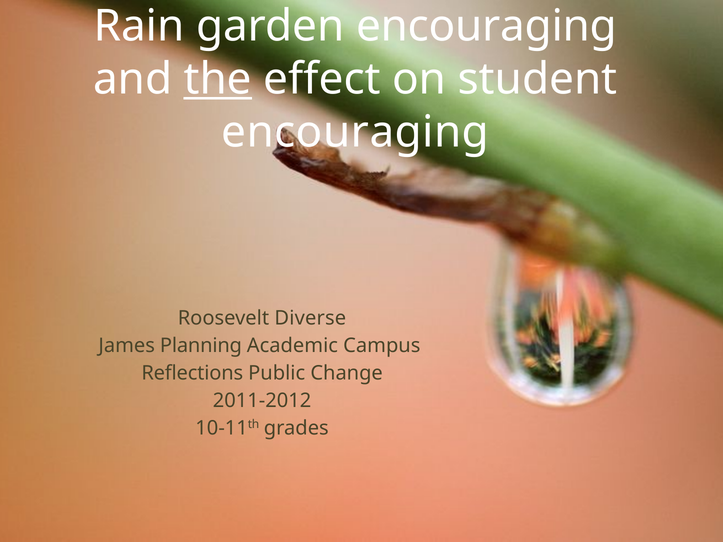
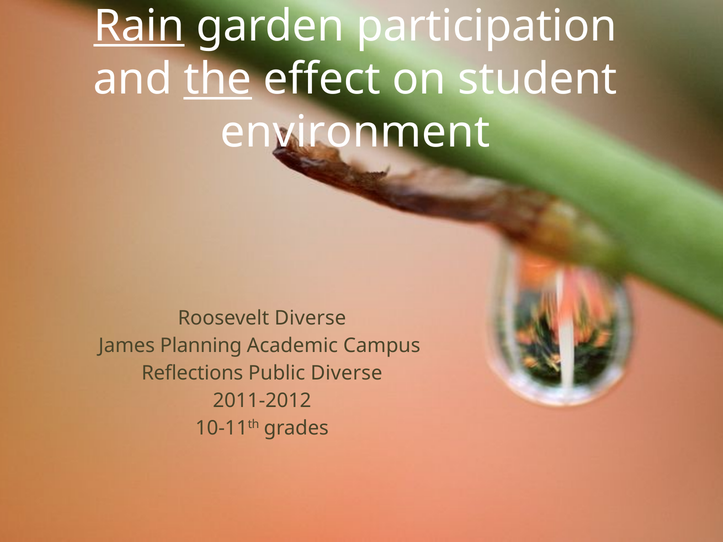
Rain underline: none -> present (139, 26)
garden encouraging: encouraging -> participation (486, 26)
encouraging: encouraging -> environment (355, 132)
Public Change: Change -> Diverse (347, 373)
